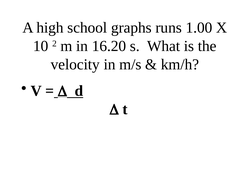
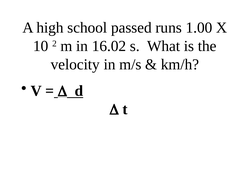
graphs: graphs -> passed (131, 28)
16.20: 16.20 -> 16.02 (109, 46)
